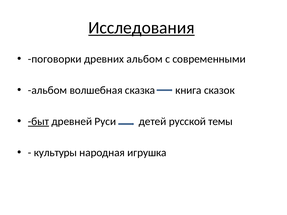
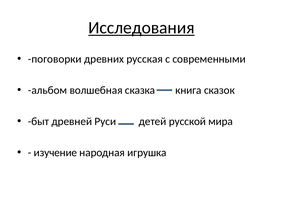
древних альбом: альбом -> русская (145, 59)
быт underline: present -> none (39, 122)
темы: темы -> мира (221, 122)
культуры: культуры -> изучение (55, 153)
